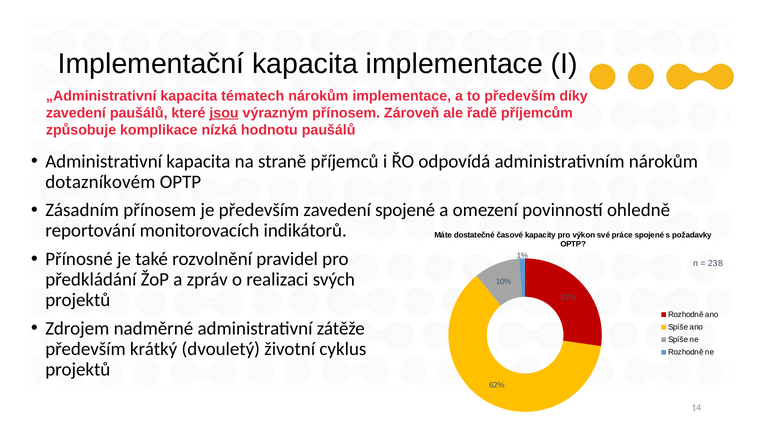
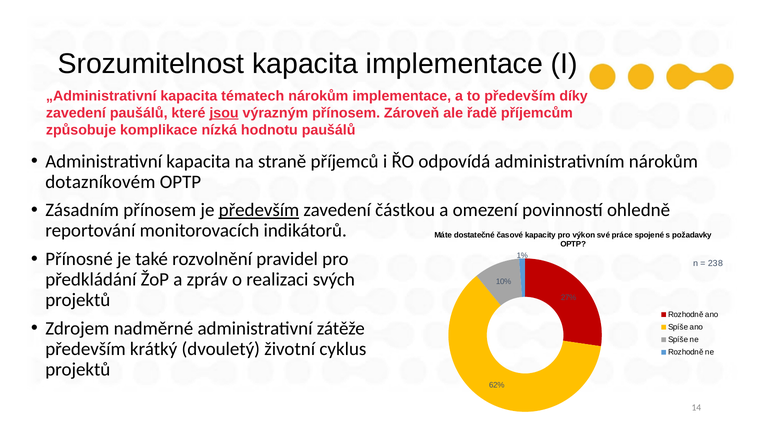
Implementační: Implementační -> Srozumitelnost (151, 64)
především underline: none -> present (259, 210)
zavedení spojené: spojené -> částkou (405, 210)
